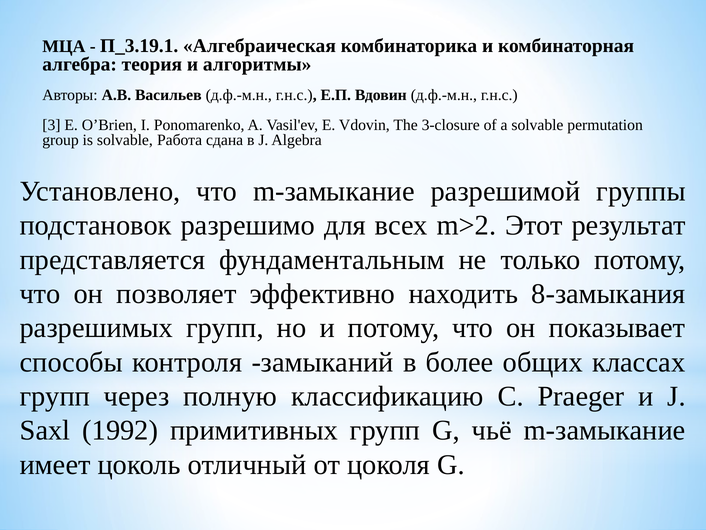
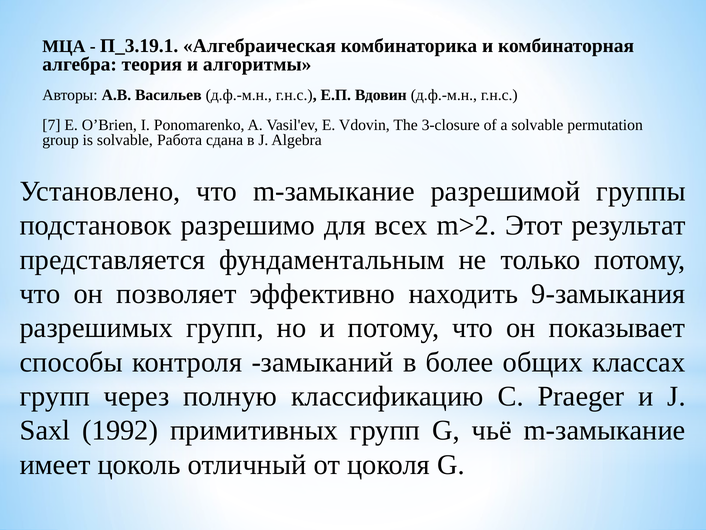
3: 3 -> 7 (51, 125)
8-замыкания: 8-замыкания -> 9-замыкания (608, 294)
